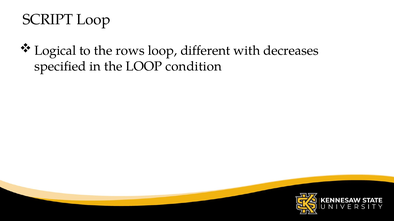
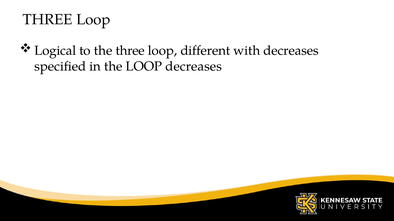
SCRIPT: SCRIPT -> THREE (48, 20)
the rows: rows -> three (130, 51)
LOOP condition: condition -> decreases (194, 66)
